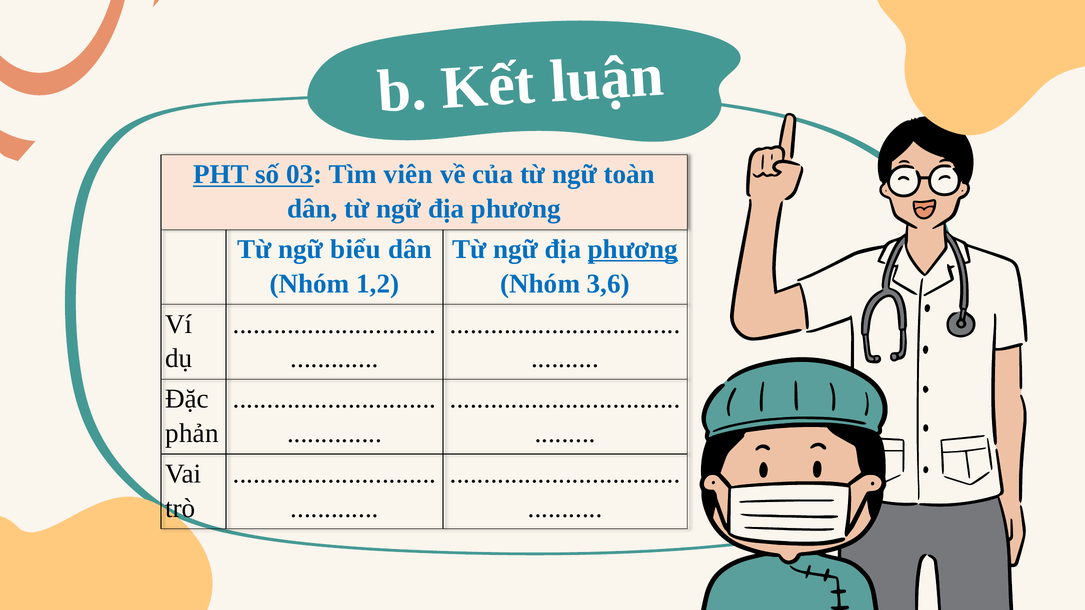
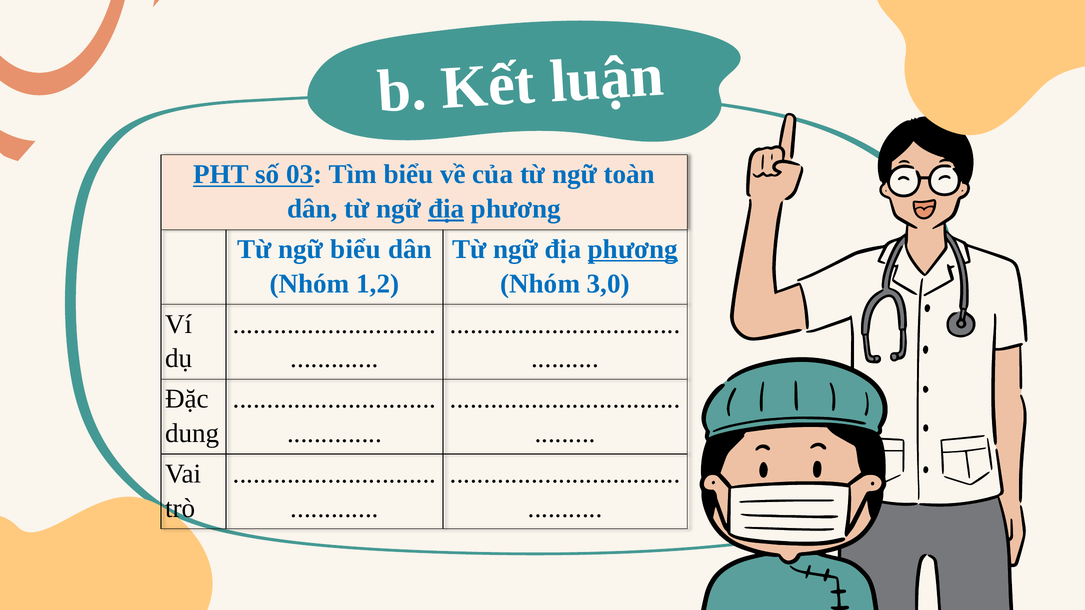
Tìm viên: viên -> biểu (408, 175)
địa underline: none -> present (446, 209)
3,6: 3,6 -> 3,0 (608, 284)
phản: phản -> dung (192, 434)
